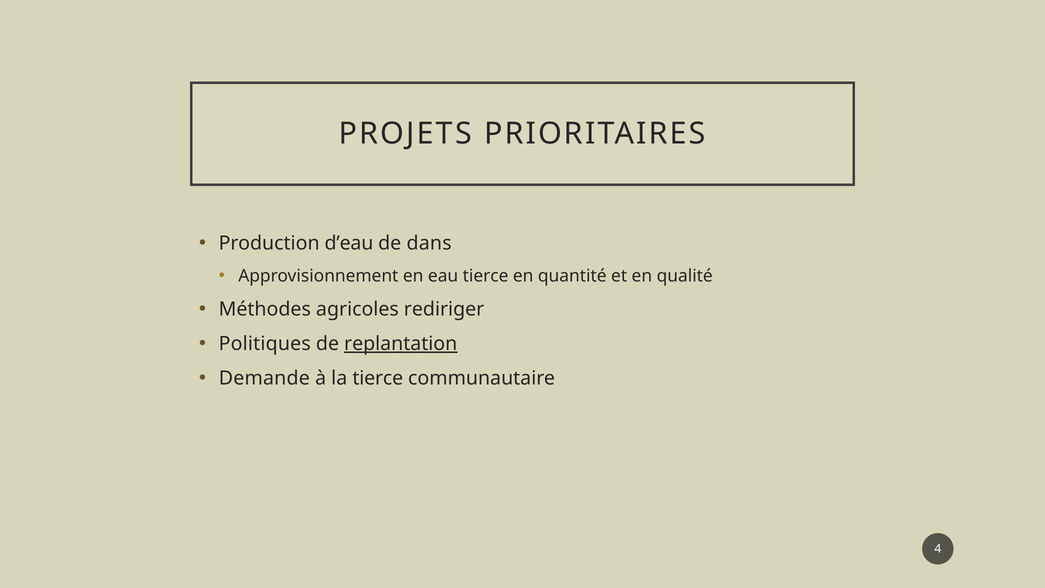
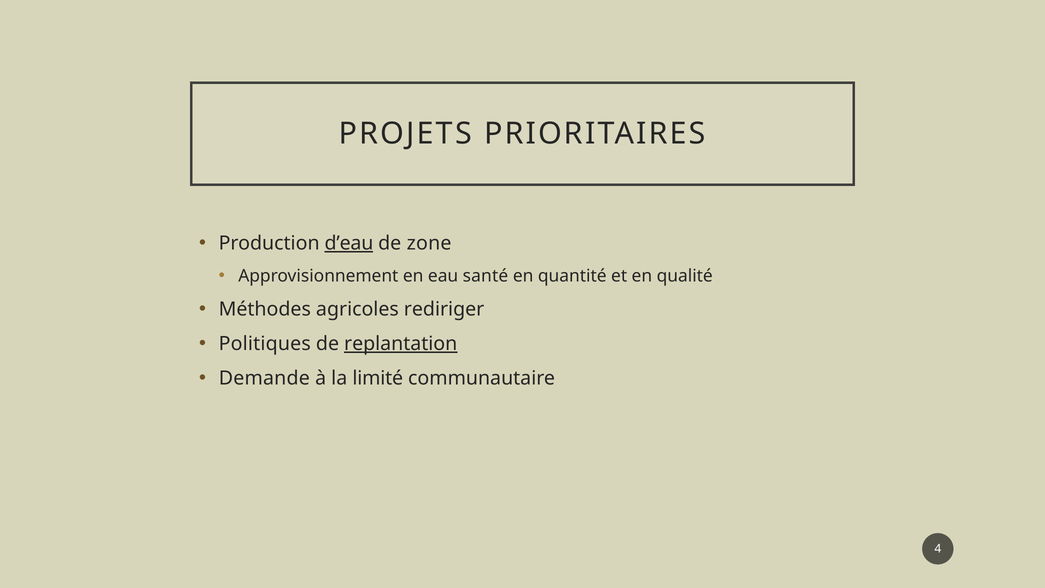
d’eau underline: none -> present (349, 243)
dans: dans -> zone (429, 243)
eau tierce: tierce -> santé (485, 276)
la tierce: tierce -> limité (378, 378)
